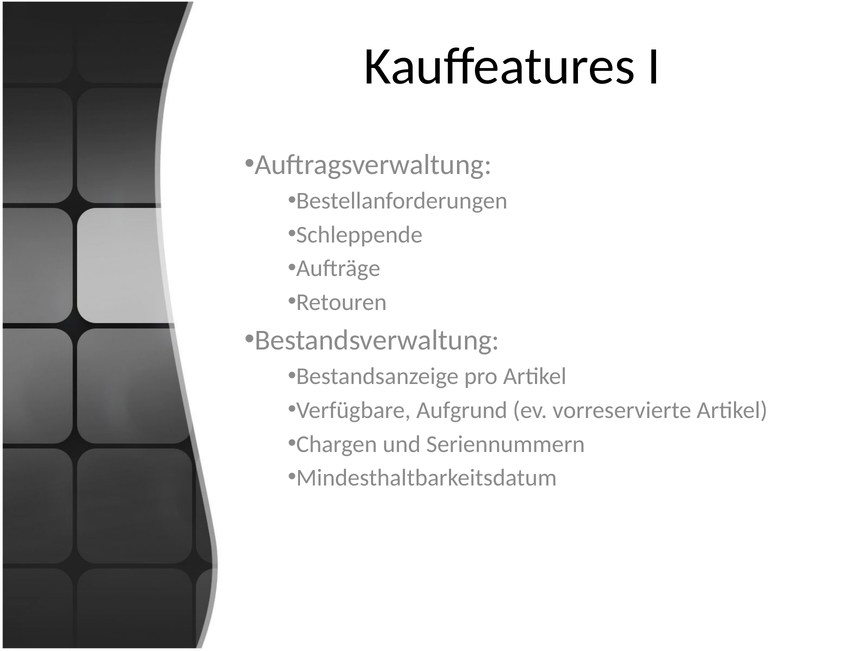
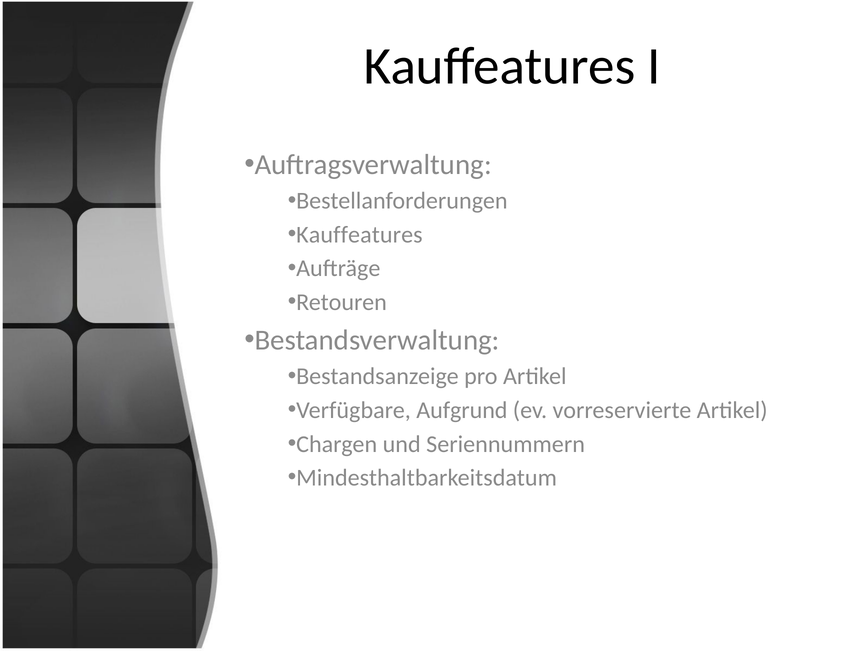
Schleppende: Schleppende -> Kauffeatures (359, 235)
